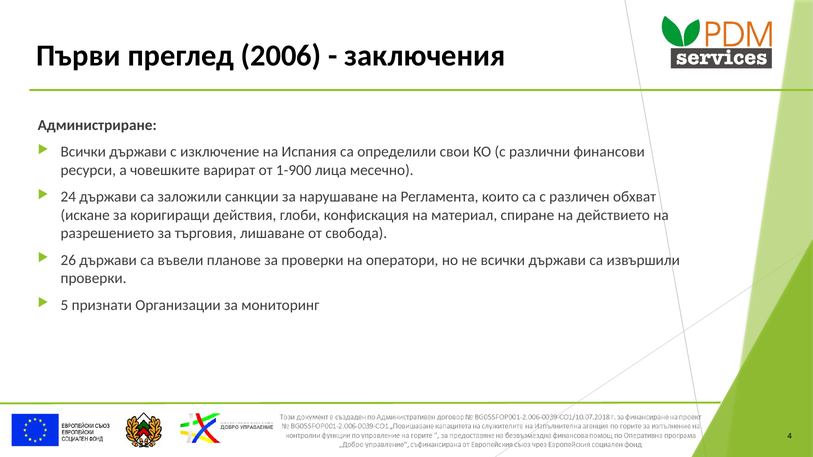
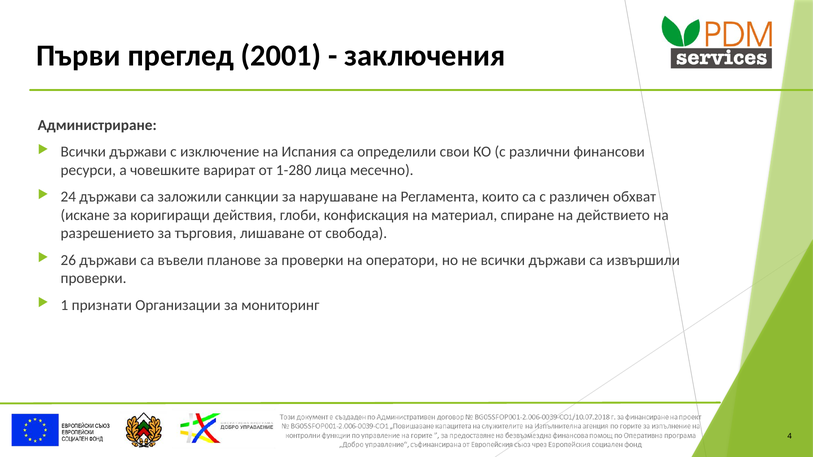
2006: 2006 -> 2001 (281, 56)
1-900: 1-900 -> 1-280 (294, 170)
5: 5 -> 1 (64, 305)
